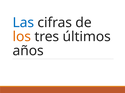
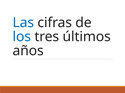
los colour: orange -> blue (22, 37)
